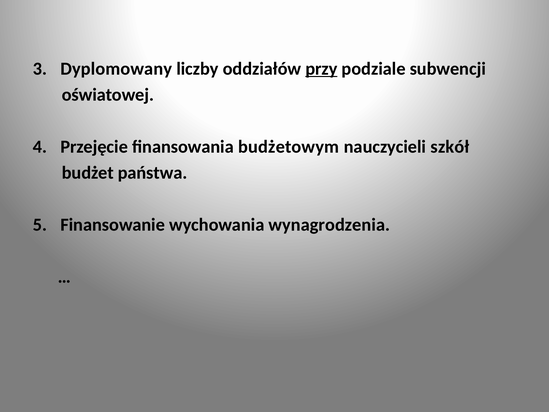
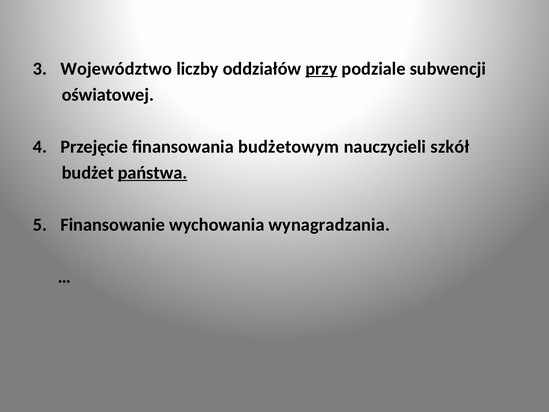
Dyplomowany: Dyplomowany -> Województwo (116, 69)
państwa underline: none -> present (153, 173)
wynagrodzenia: wynagrodzenia -> wynagradzania (329, 225)
